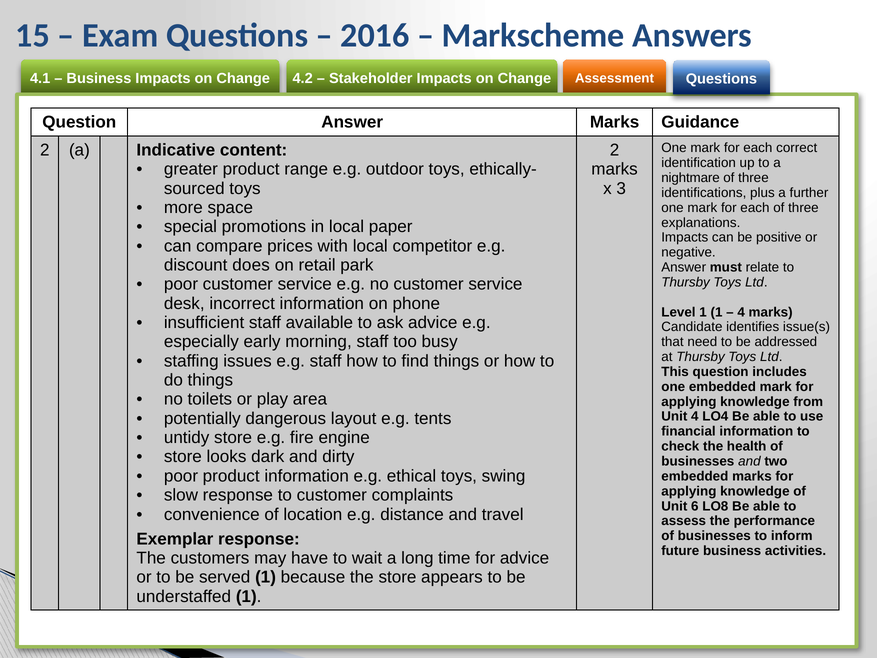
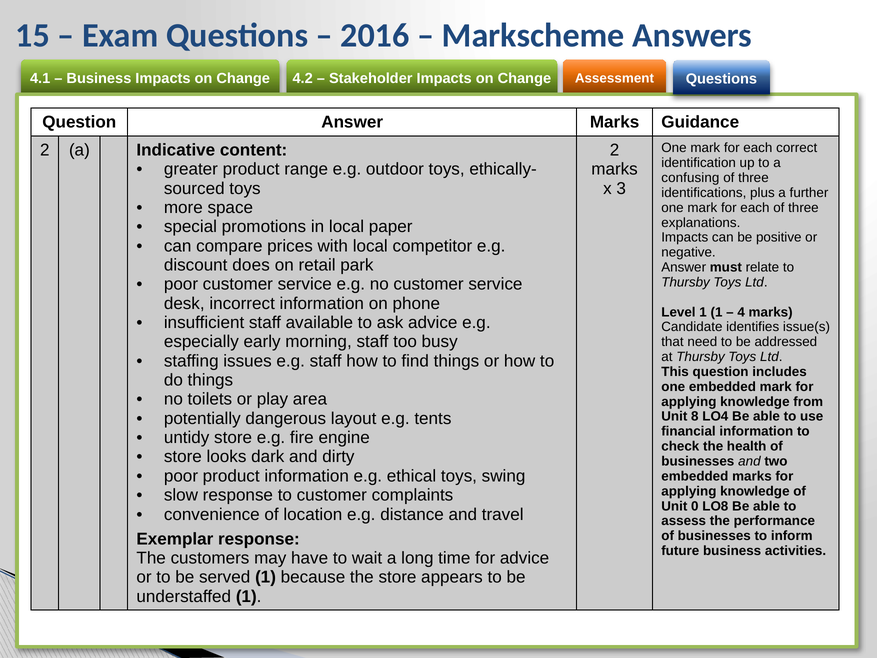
nightmare: nightmare -> confusing (690, 178)
Unit 4: 4 -> 8 (695, 416)
6: 6 -> 0 (695, 506)
